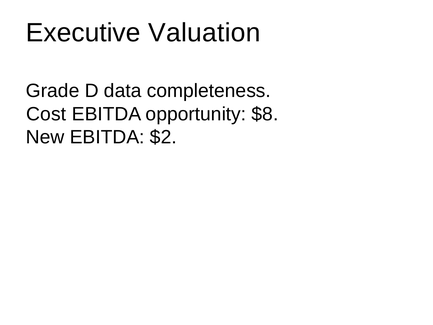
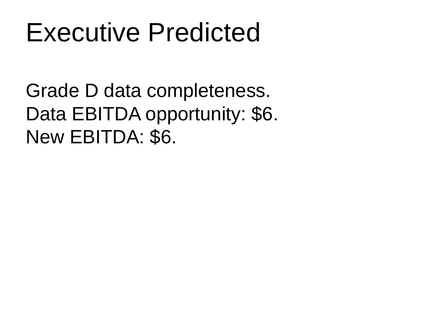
Valuation: Valuation -> Predicted (204, 33)
Cost: Cost -> Data (46, 114)
opportunity $8: $8 -> $6 (265, 114)
EBITDA $2: $2 -> $6 (163, 137)
